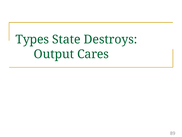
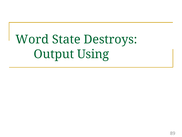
Types: Types -> Word (32, 39)
Cares: Cares -> Using (93, 54)
